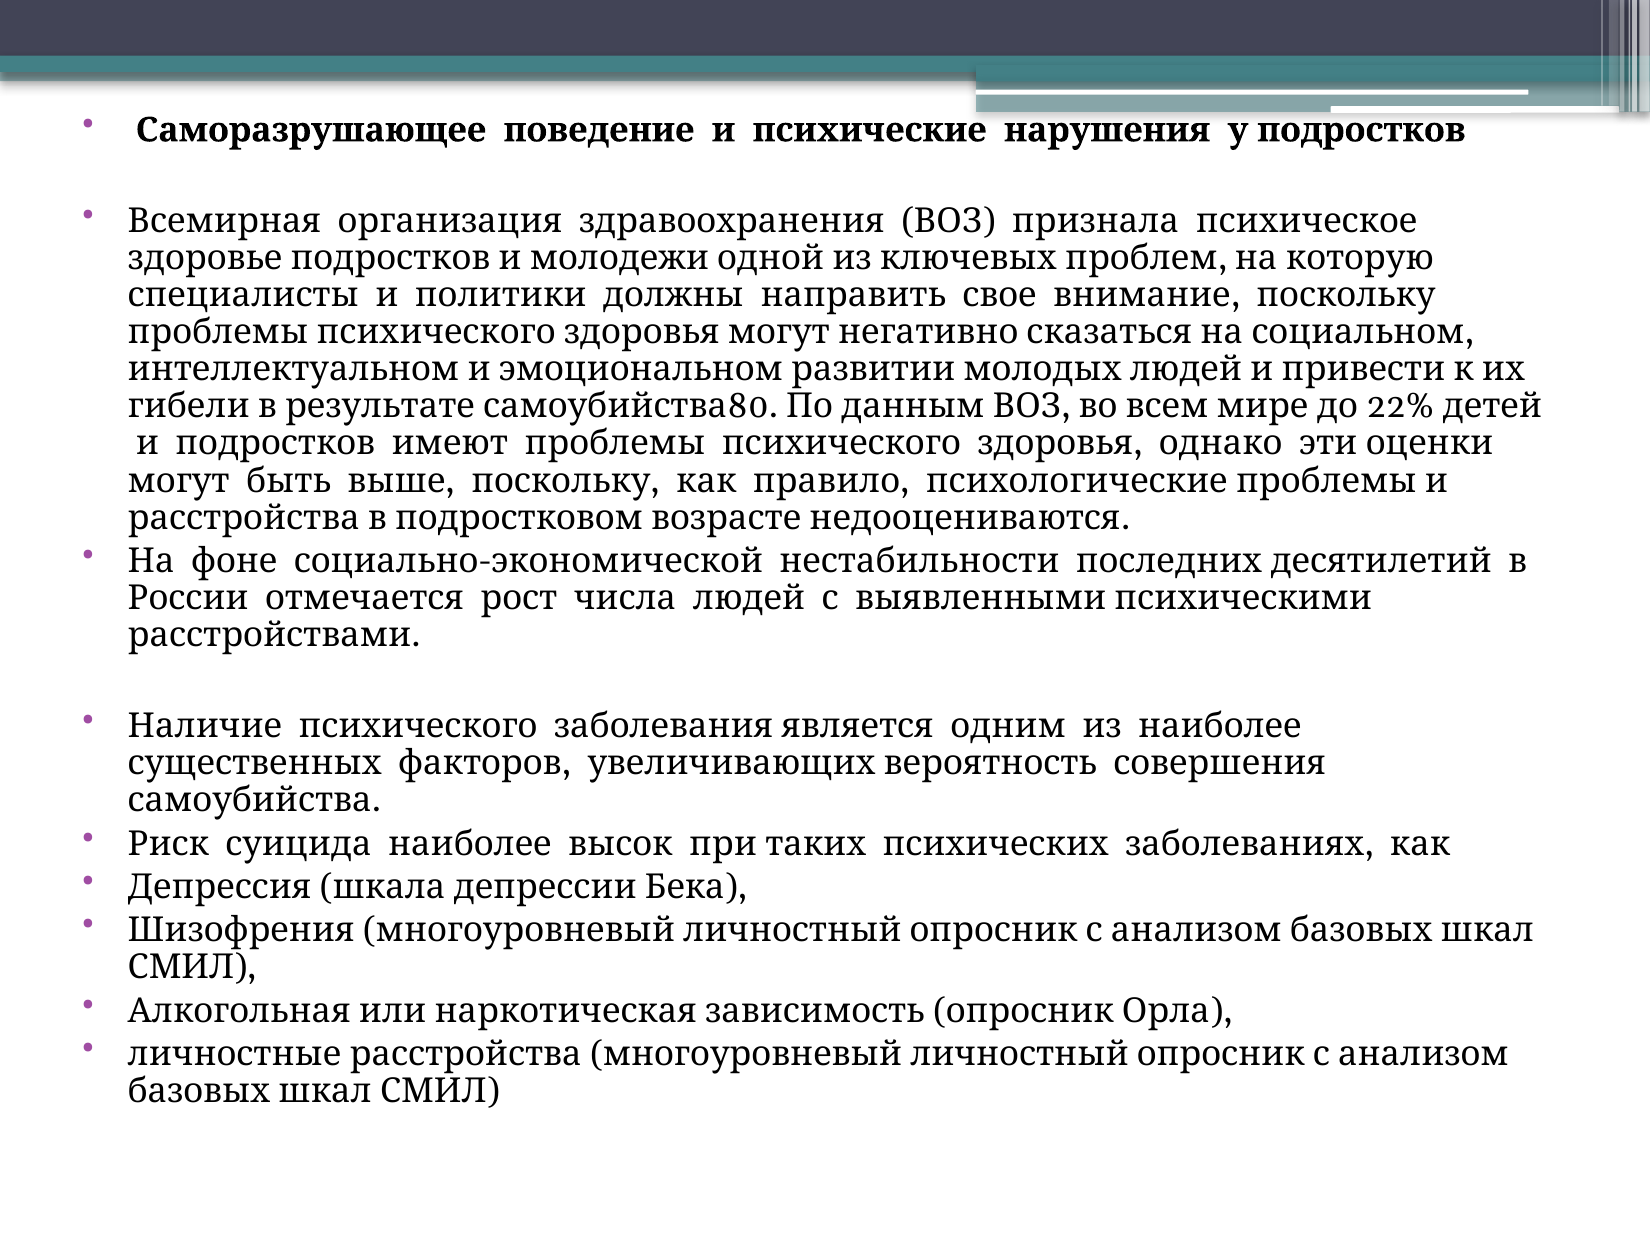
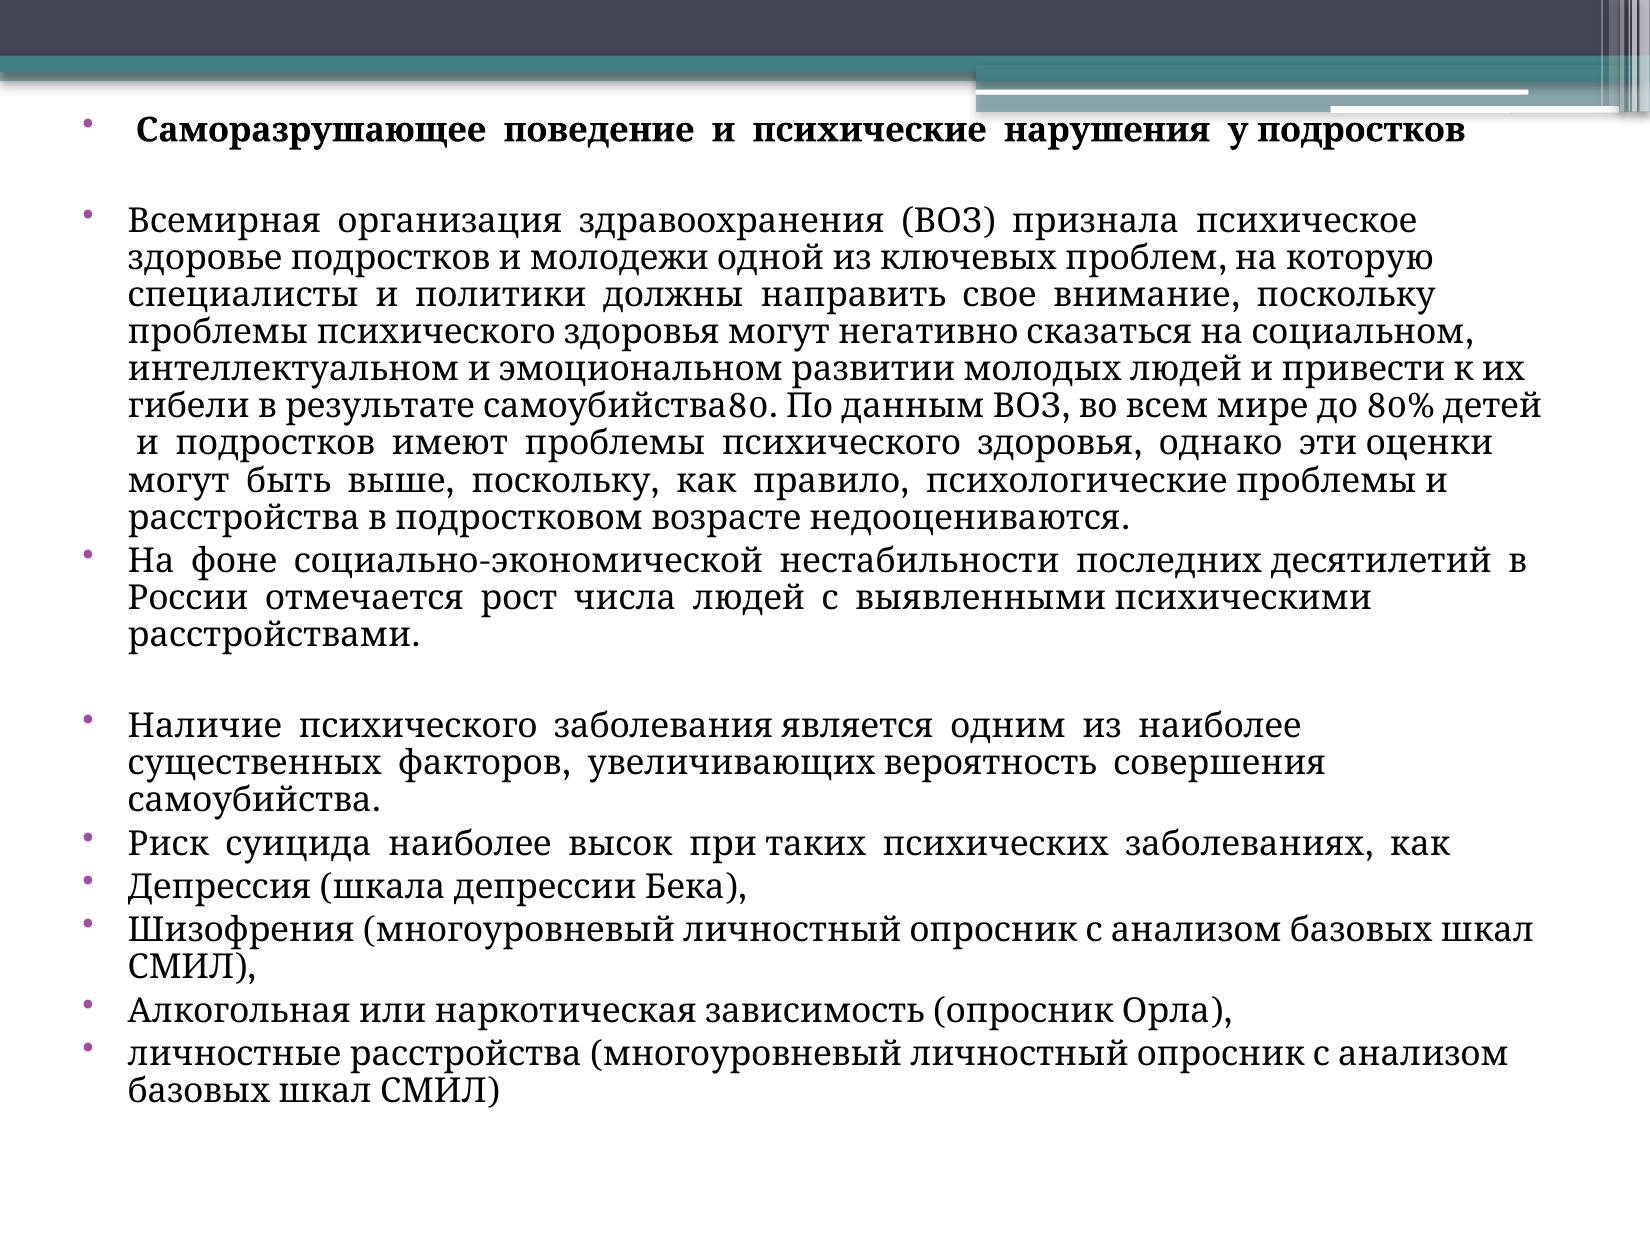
22%: 22% -> 80% (1401, 407)
